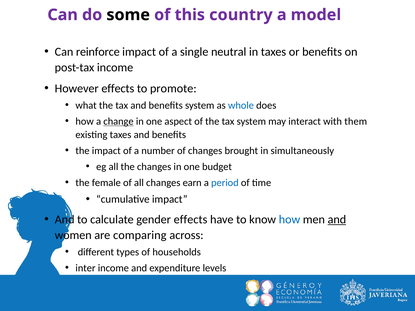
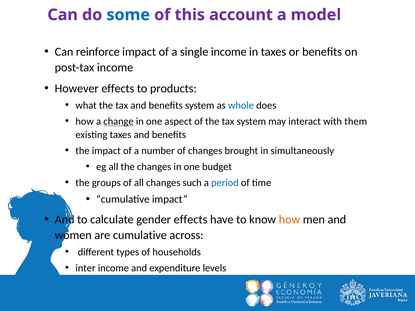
some colour: black -> blue (128, 15)
country: country -> account (241, 15)
single neutral: neutral -> income (229, 52)
promote: promote -> products (173, 89)
female: female -> groups (106, 183)
earn: earn -> such (192, 183)
how colour: blue -> orange (289, 220)
and underline: present -> none (337, 220)
are comparing: comparing -> cumulative (140, 235)
